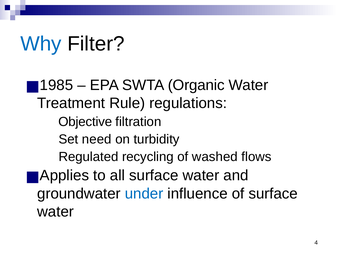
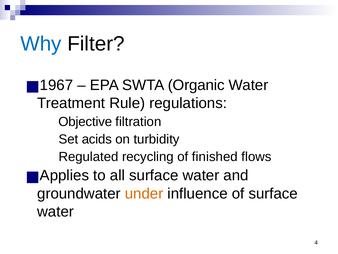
1985: 1985 -> 1967 (56, 85)
need: need -> acids (97, 139)
washed: washed -> finished (215, 156)
under colour: blue -> orange (144, 193)
